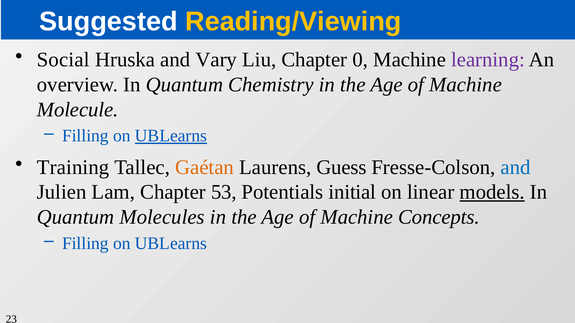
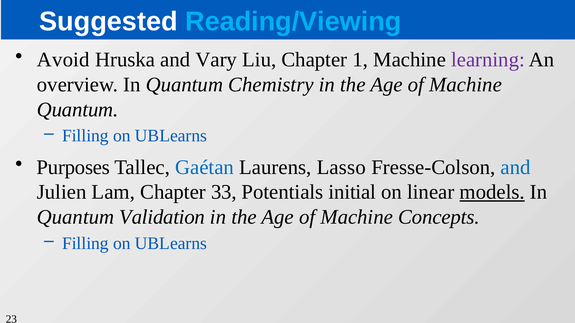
Reading/Viewing colour: yellow -> light blue (293, 22)
Social: Social -> Avoid (63, 60)
0: 0 -> 1 (360, 60)
Molecule: Molecule -> Quantum (78, 110)
UBLearns underline: present -> none (171, 136)
Training: Training -> Purposes (73, 168)
Gaétan colour: orange -> blue (205, 168)
Guess: Guess -> Lasso (341, 168)
53: 53 -> 33 (224, 192)
Molecules: Molecules -> Validation (162, 217)
